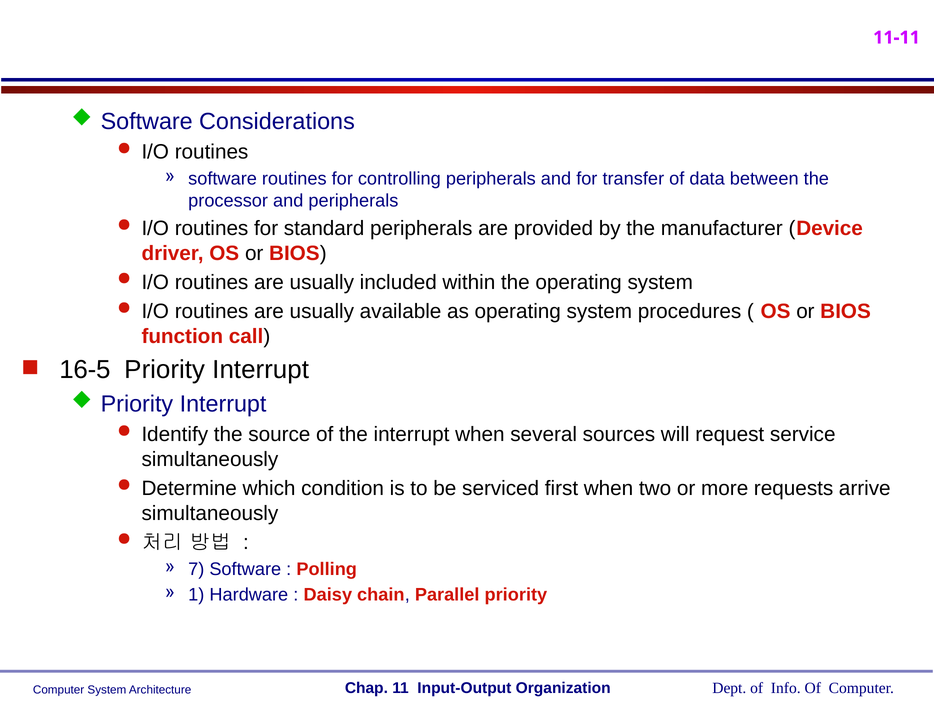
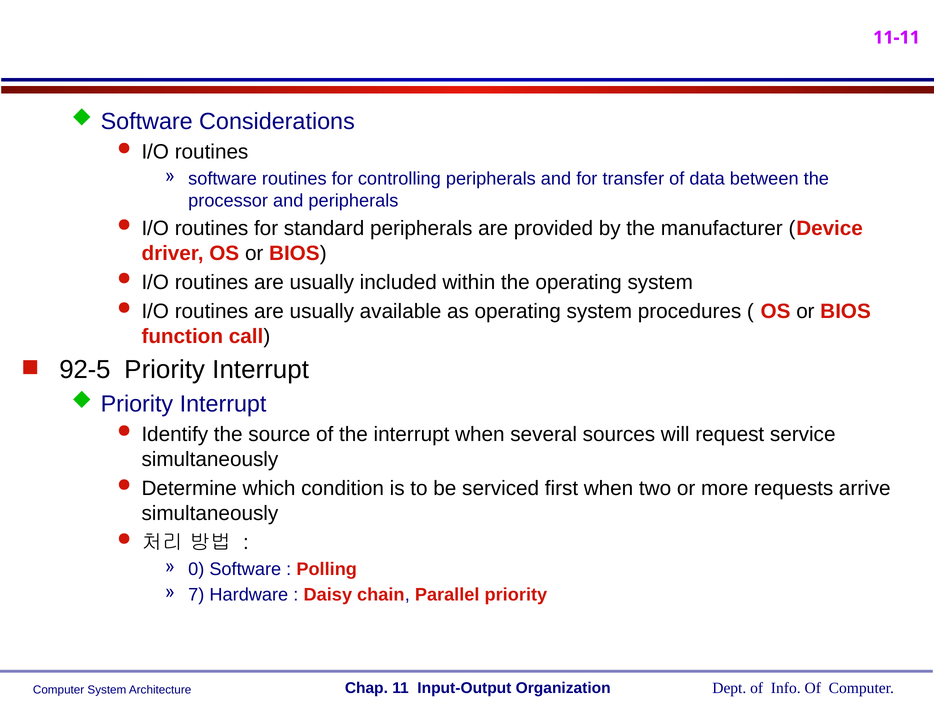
16-5: 16-5 -> 92-5 (85, 370)
7: 7 -> 0 (196, 569)
1: 1 -> 7 (196, 594)
